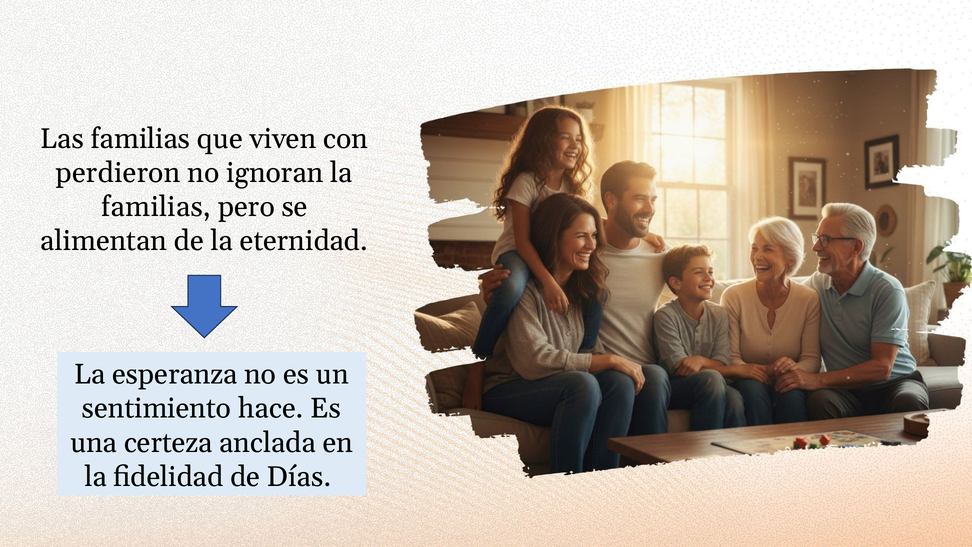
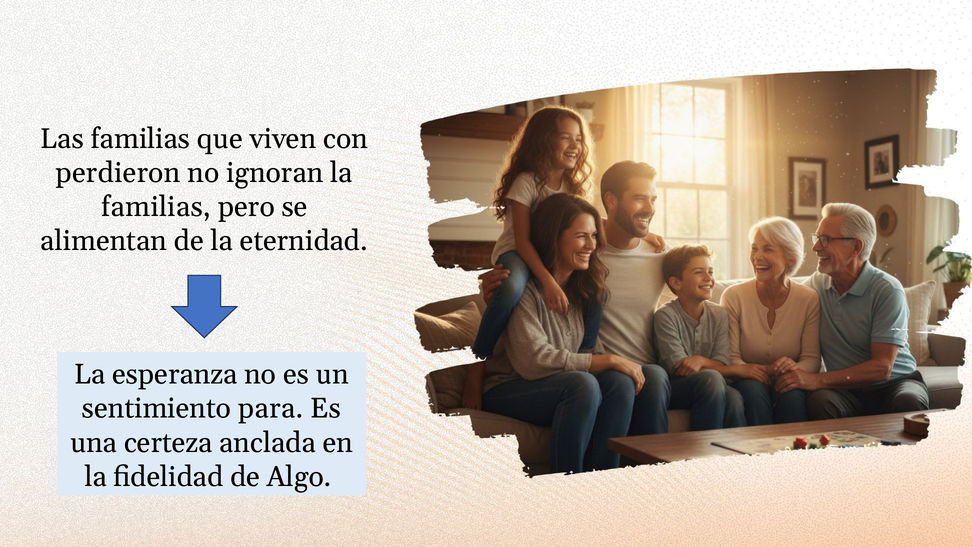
hace: hace -> para (271, 408)
Días: Días -> Algo (299, 477)
